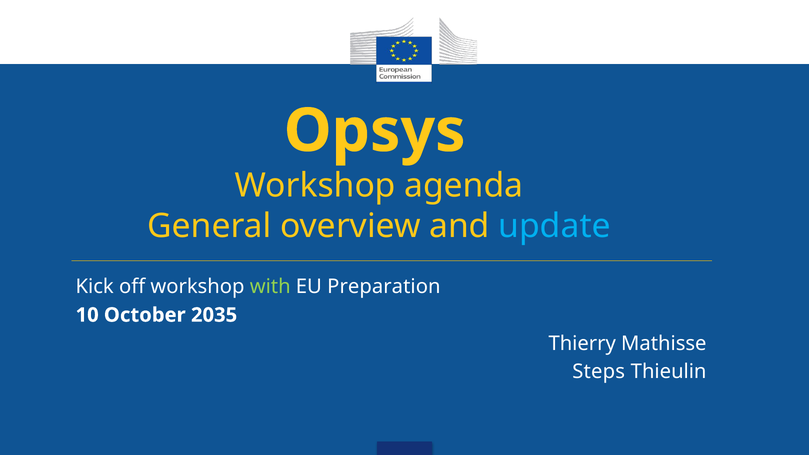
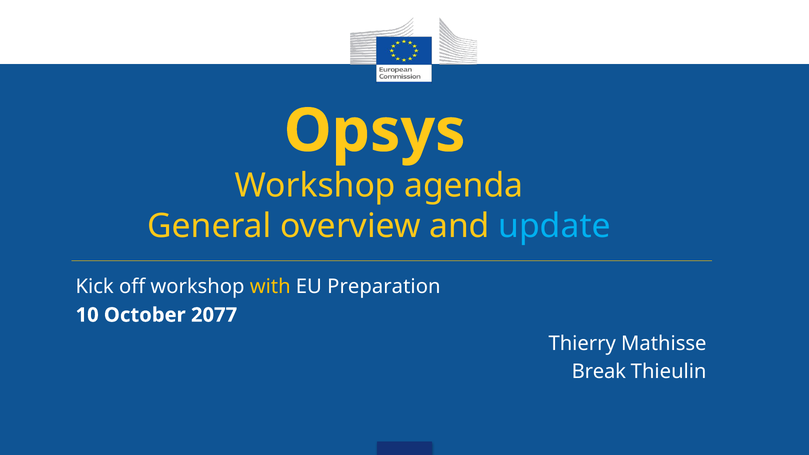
with colour: light green -> yellow (270, 287)
2035: 2035 -> 2077 (214, 315)
Steps: Steps -> Break (599, 372)
